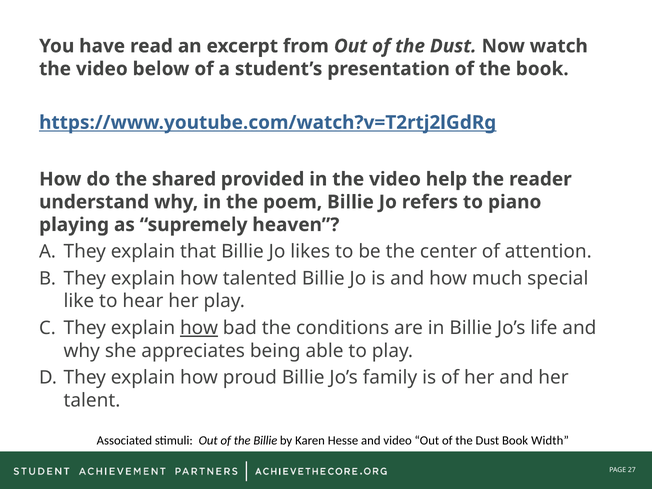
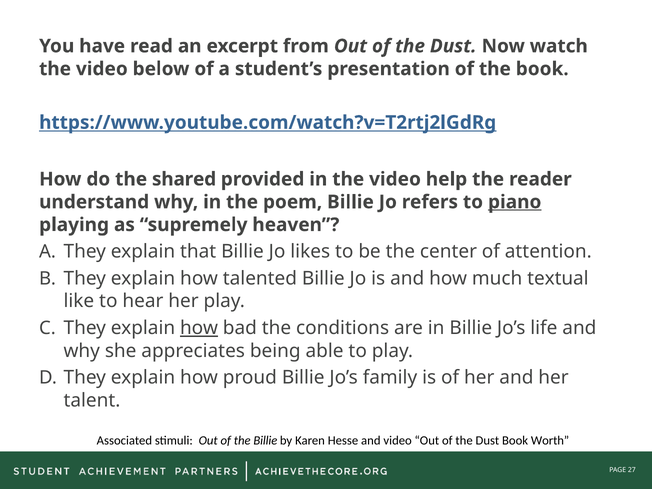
piano underline: none -> present (515, 202)
special: special -> textual (558, 278)
Width: Width -> Worth (550, 440)
